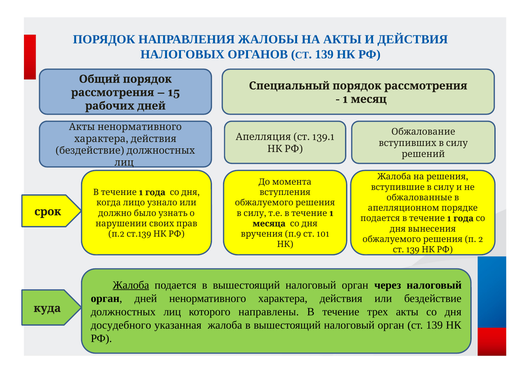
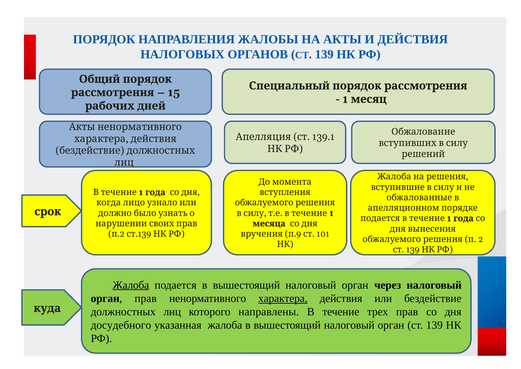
орган дней: дней -> прав (146, 298)
характера underline: none -> present (283, 298)
трех акты: акты -> прав (407, 311)
